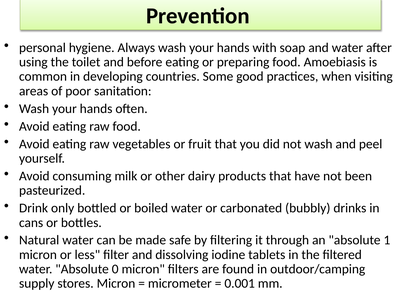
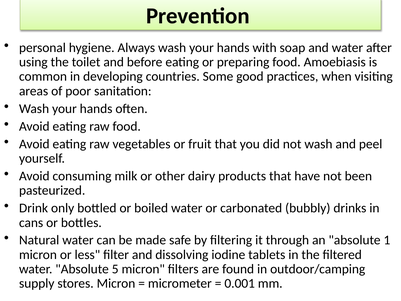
0: 0 -> 5 (115, 269)
